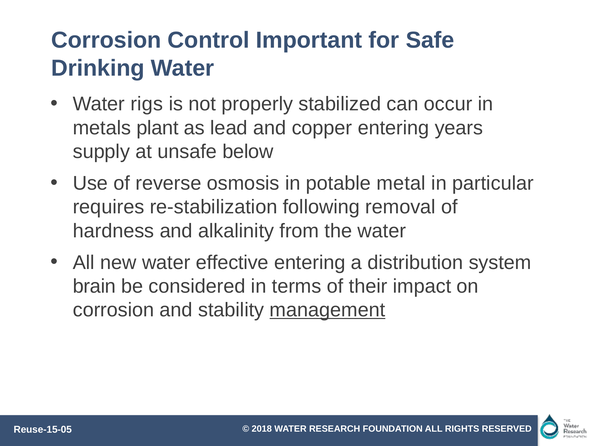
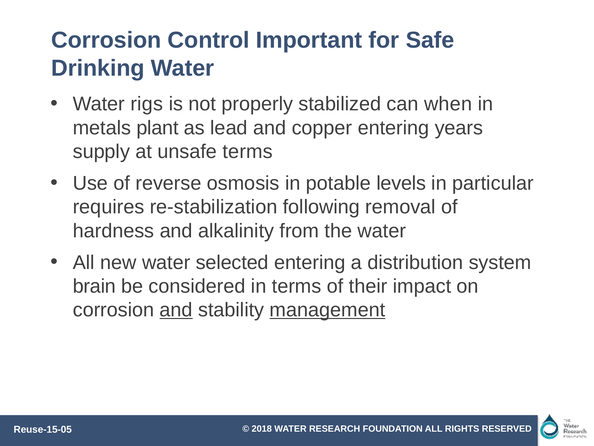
occur: occur -> when (448, 104)
unsafe below: below -> terms (248, 151)
metal: metal -> levels (401, 183)
effective: effective -> selected (232, 262)
and underline: none -> present (176, 310)
